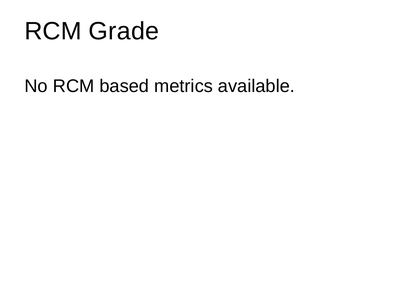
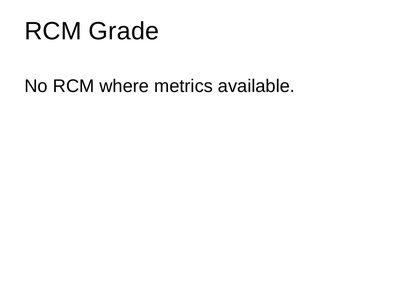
based: based -> where (124, 86)
